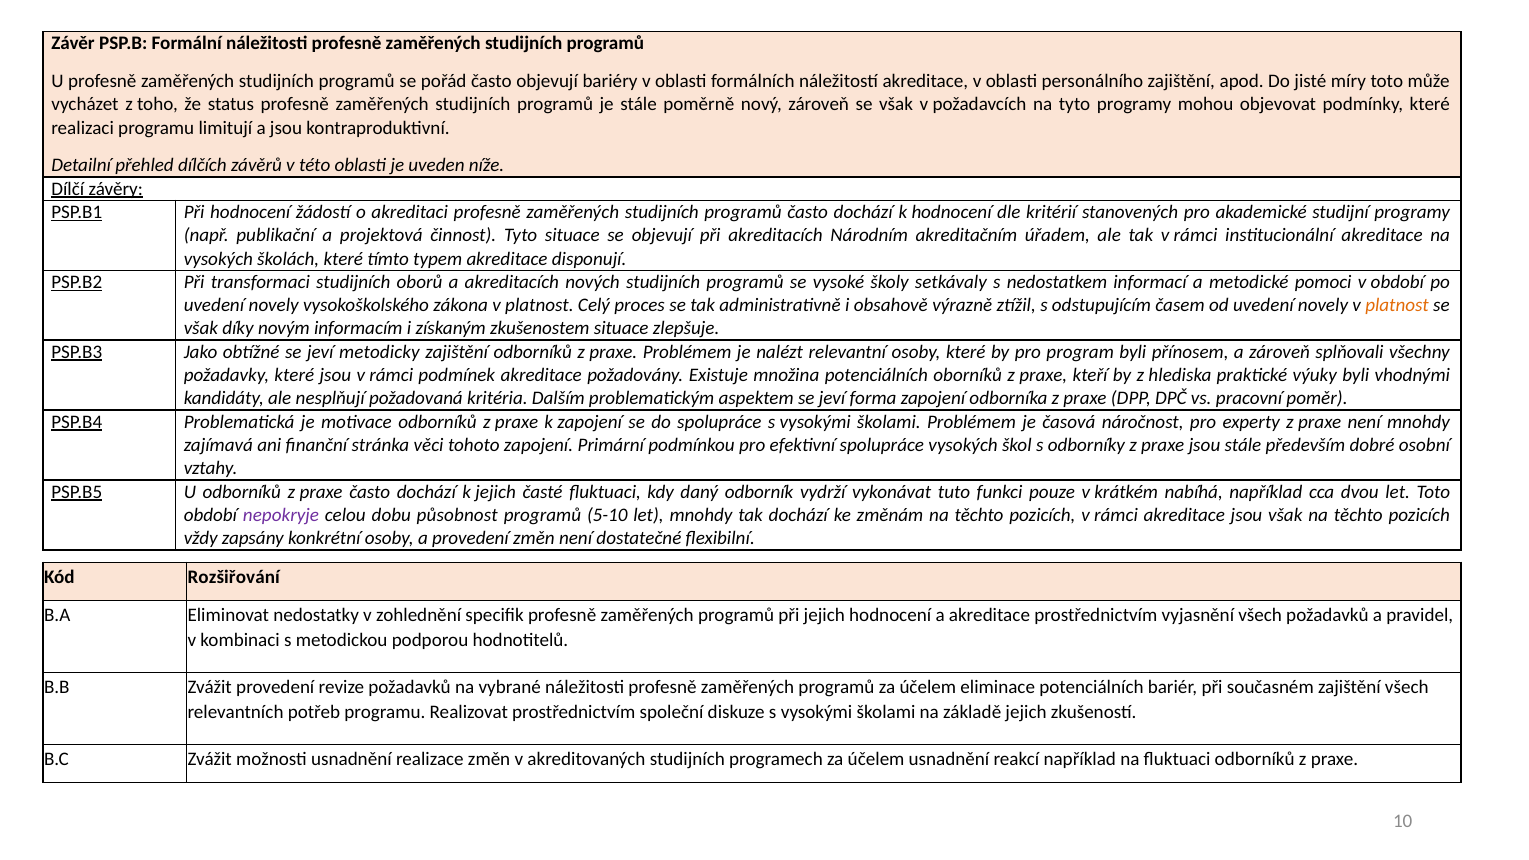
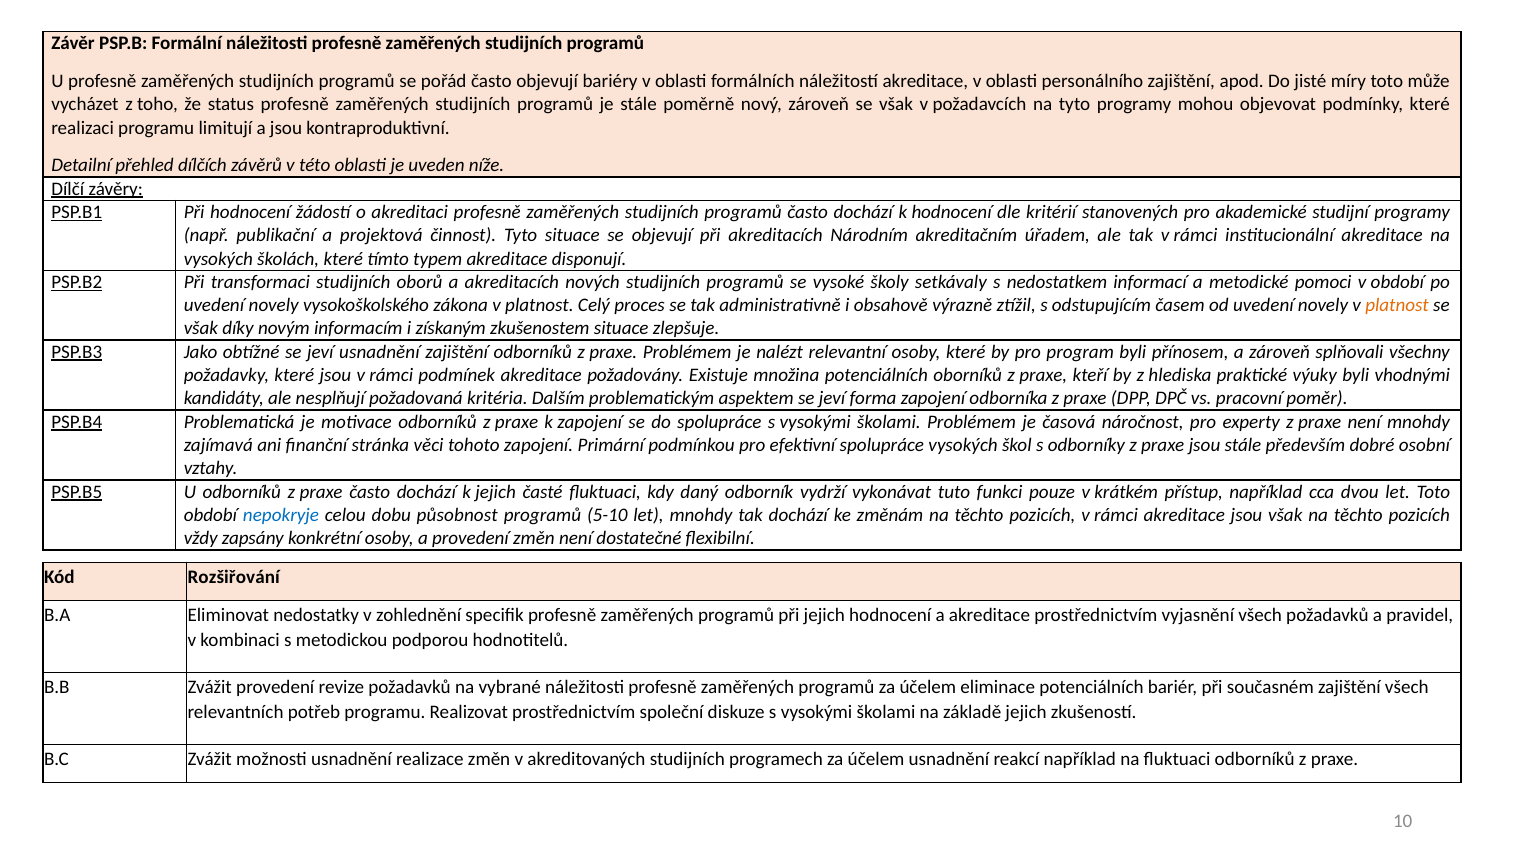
jeví metodicky: metodicky -> usnadnění (379, 352)
nabíhá: nabíhá -> přístup (1194, 492)
nepokryje colour: purple -> blue (281, 515)
